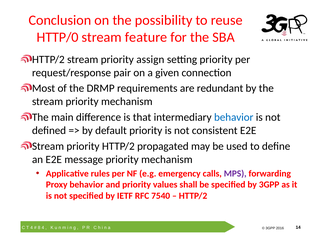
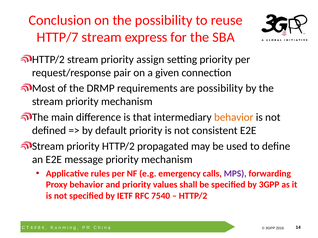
HTTP/0: HTTP/0 -> HTTP/7 (58, 37)
feature: feature -> express (146, 37)
are redundant: redundant -> possibility (220, 89)
behavior colour: blue -> orange (234, 117)
